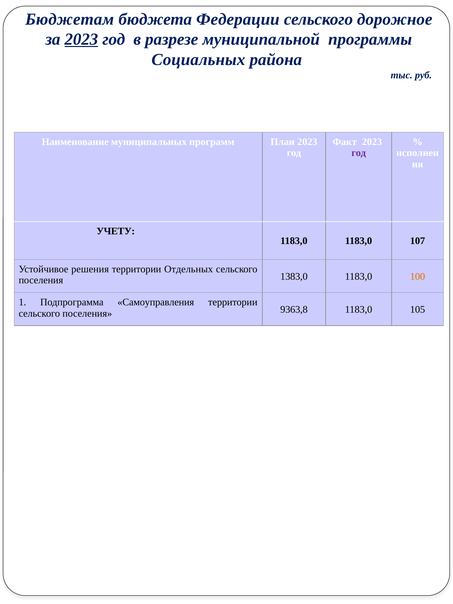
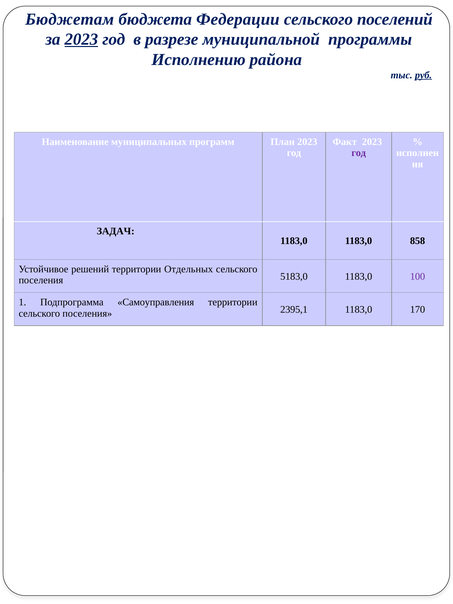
дорожное: дорожное -> поселений (395, 19)
Социальных: Социальных -> Исполнению (198, 59)
руб underline: none -> present (423, 75)
УЧЕТУ: УЧЕТУ -> ЗАДАЧ (116, 231)
107: 107 -> 858 (418, 241)
решения: решения -> решений (90, 269)
1383,0: 1383,0 -> 5183,0 (294, 276)
100 colour: orange -> purple (418, 276)
9363,8: 9363,8 -> 2395,1 (294, 309)
105: 105 -> 170 (418, 309)
